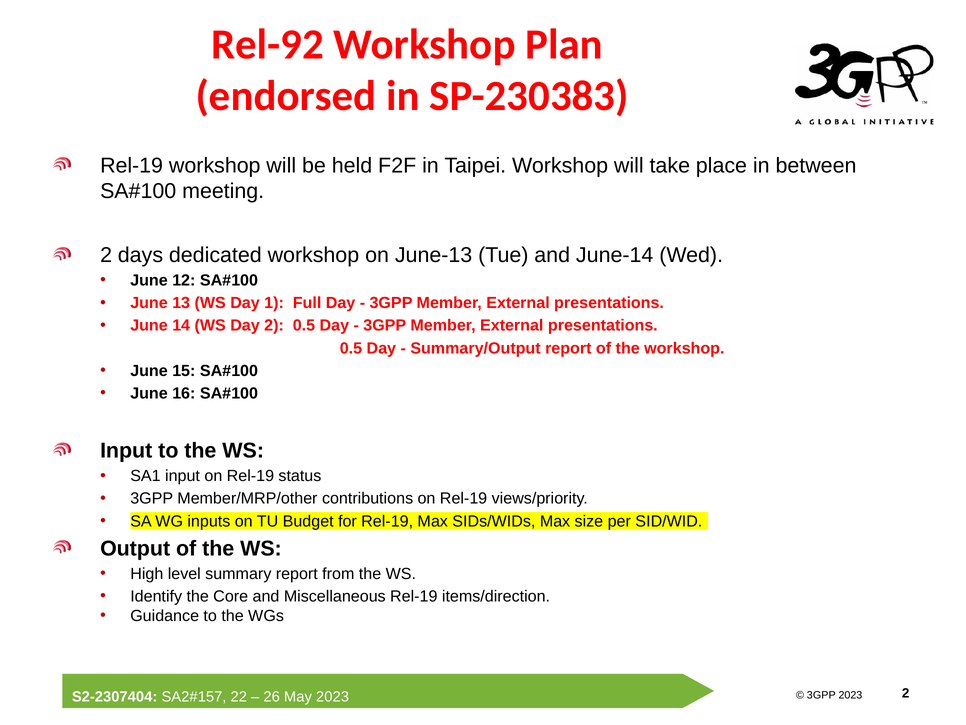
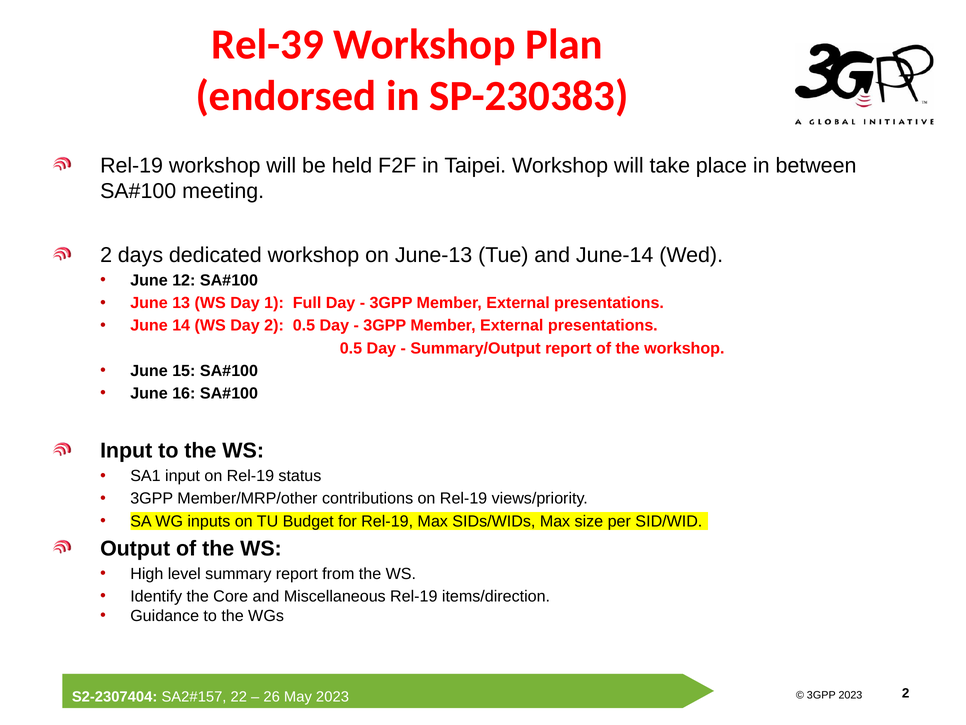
Rel-92: Rel-92 -> Rel-39 (268, 45)
